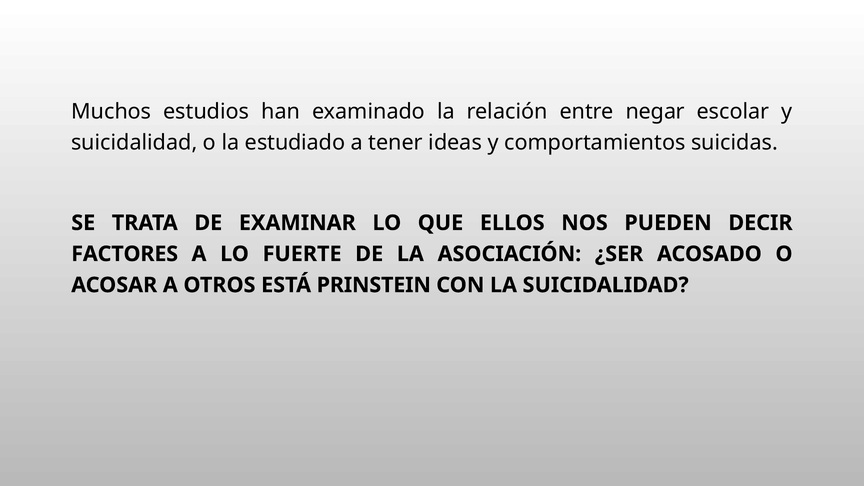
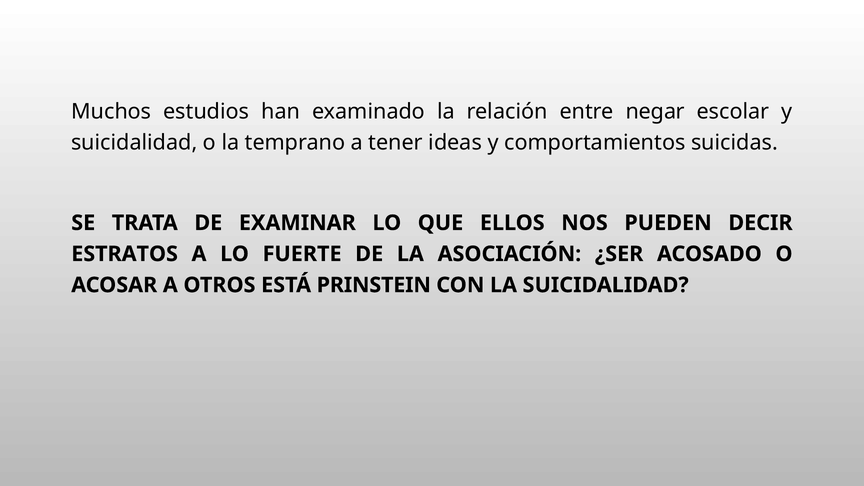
estudiado: estudiado -> temprano (295, 143)
FACTORES: FACTORES -> ESTRATOS (125, 254)
